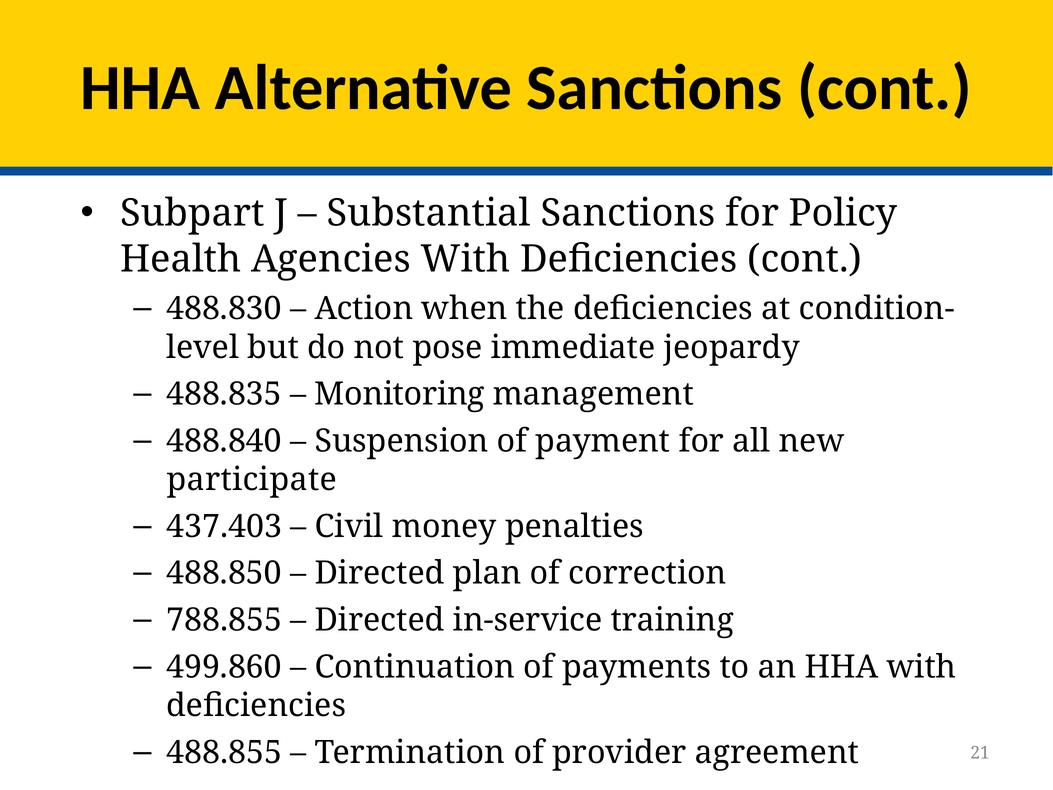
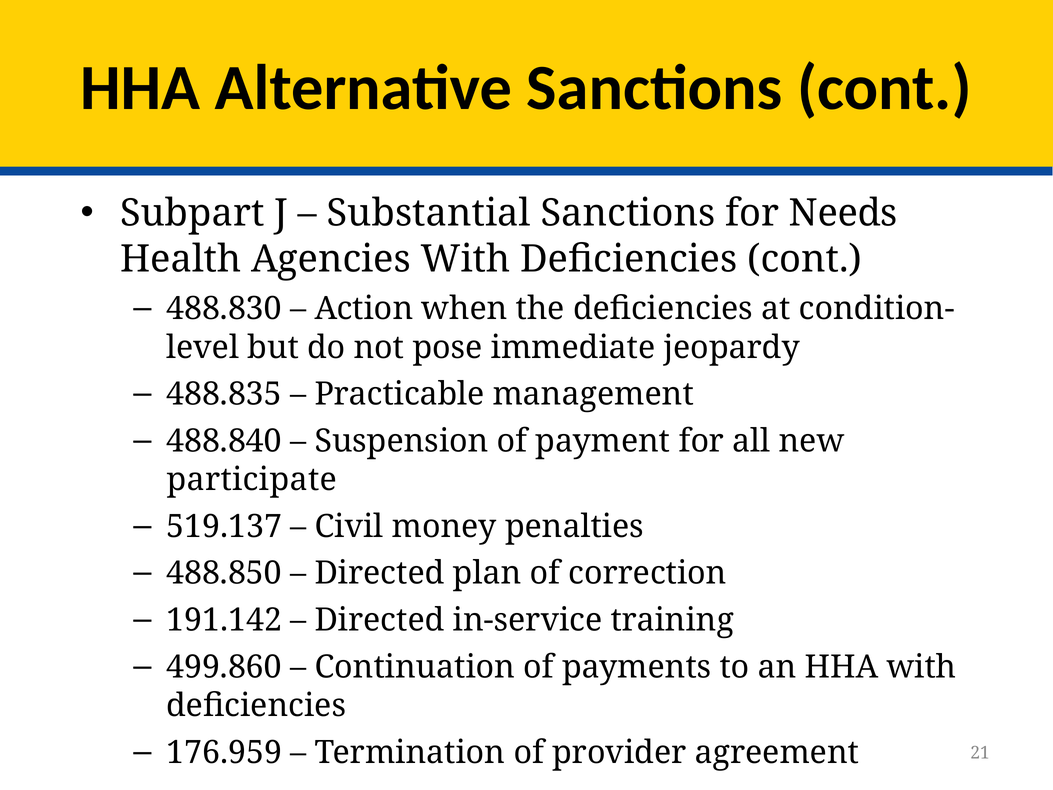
Policy: Policy -> Needs (843, 213)
Monitoring: Monitoring -> Practicable (400, 394)
437.403: 437.403 -> 519.137 (224, 526)
788.855: 788.855 -> 191.142 (224, 620)
488.855: 488.855 -> 176.959 (224, 752)
